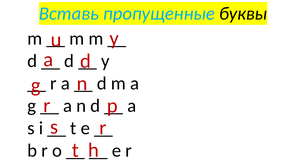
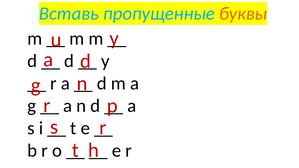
буквы colour: black -> orange (243, 14)
